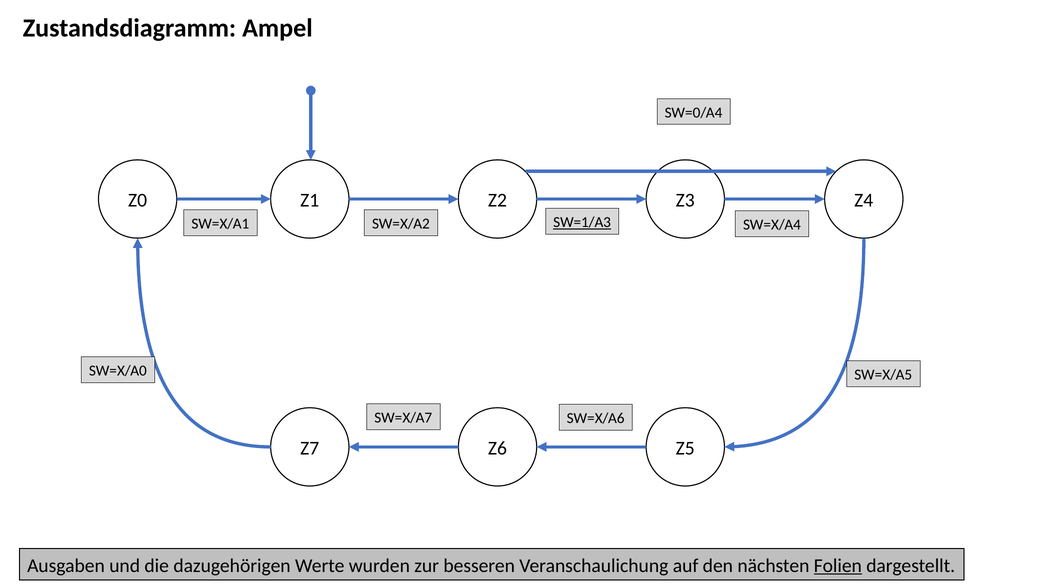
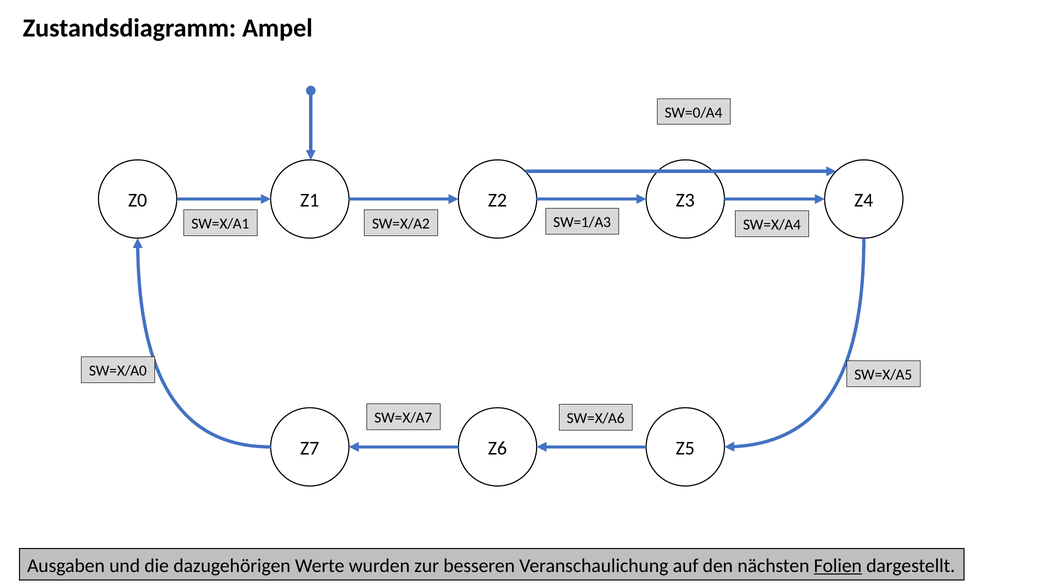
SW=1/A3 underline: present -> none (582, 222)
